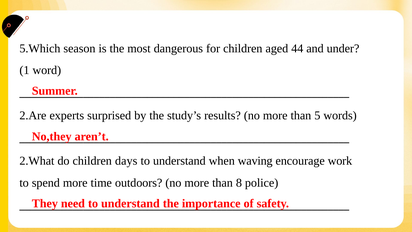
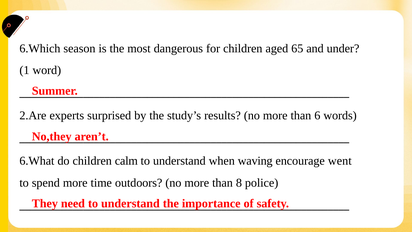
5.Which: 5.Which -> 6.Which (40, 48)
44: 44 -> 65 (297, 48)
5: 5 -> 6 (317, 115)
2.What: 2.What -> 6.What (37, 161)
days: days -> calm (126, 161)
work: work -> went (340, 161)
